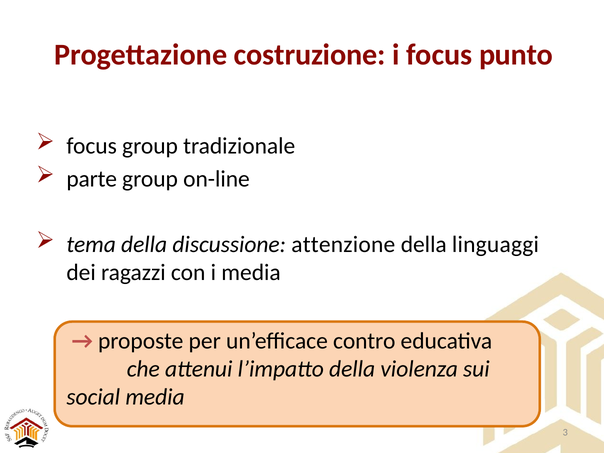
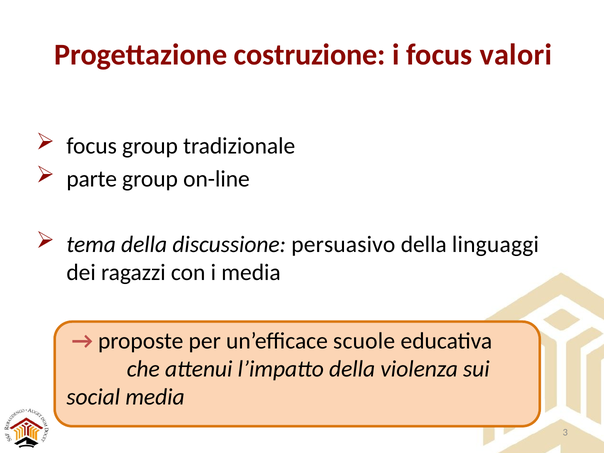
punto: punto -> valori (516, 55)
attenzione: attenzione -> persuasivo (343, 245)
contro: contro -> scuole (364, 341)
